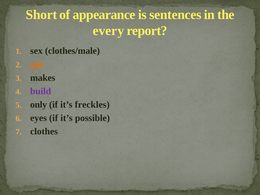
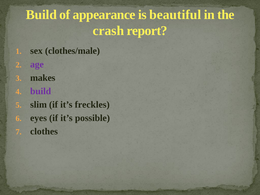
Short: Short -> Build (41, 15)
sentences: sentences -> beautiful (175, 15)
every: every -> crash (108, 31)
age colour: orange -> purple (37, 64)
only: only -> slim (39, 105)
